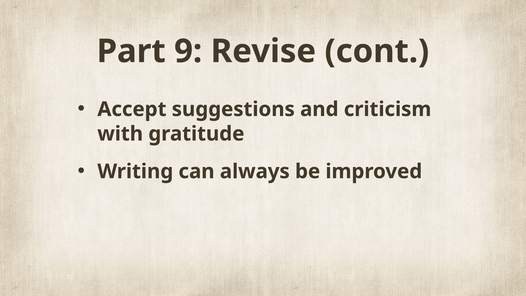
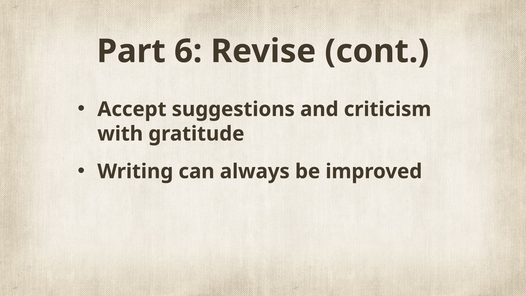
9: 9 -> 6 (188, 51)
